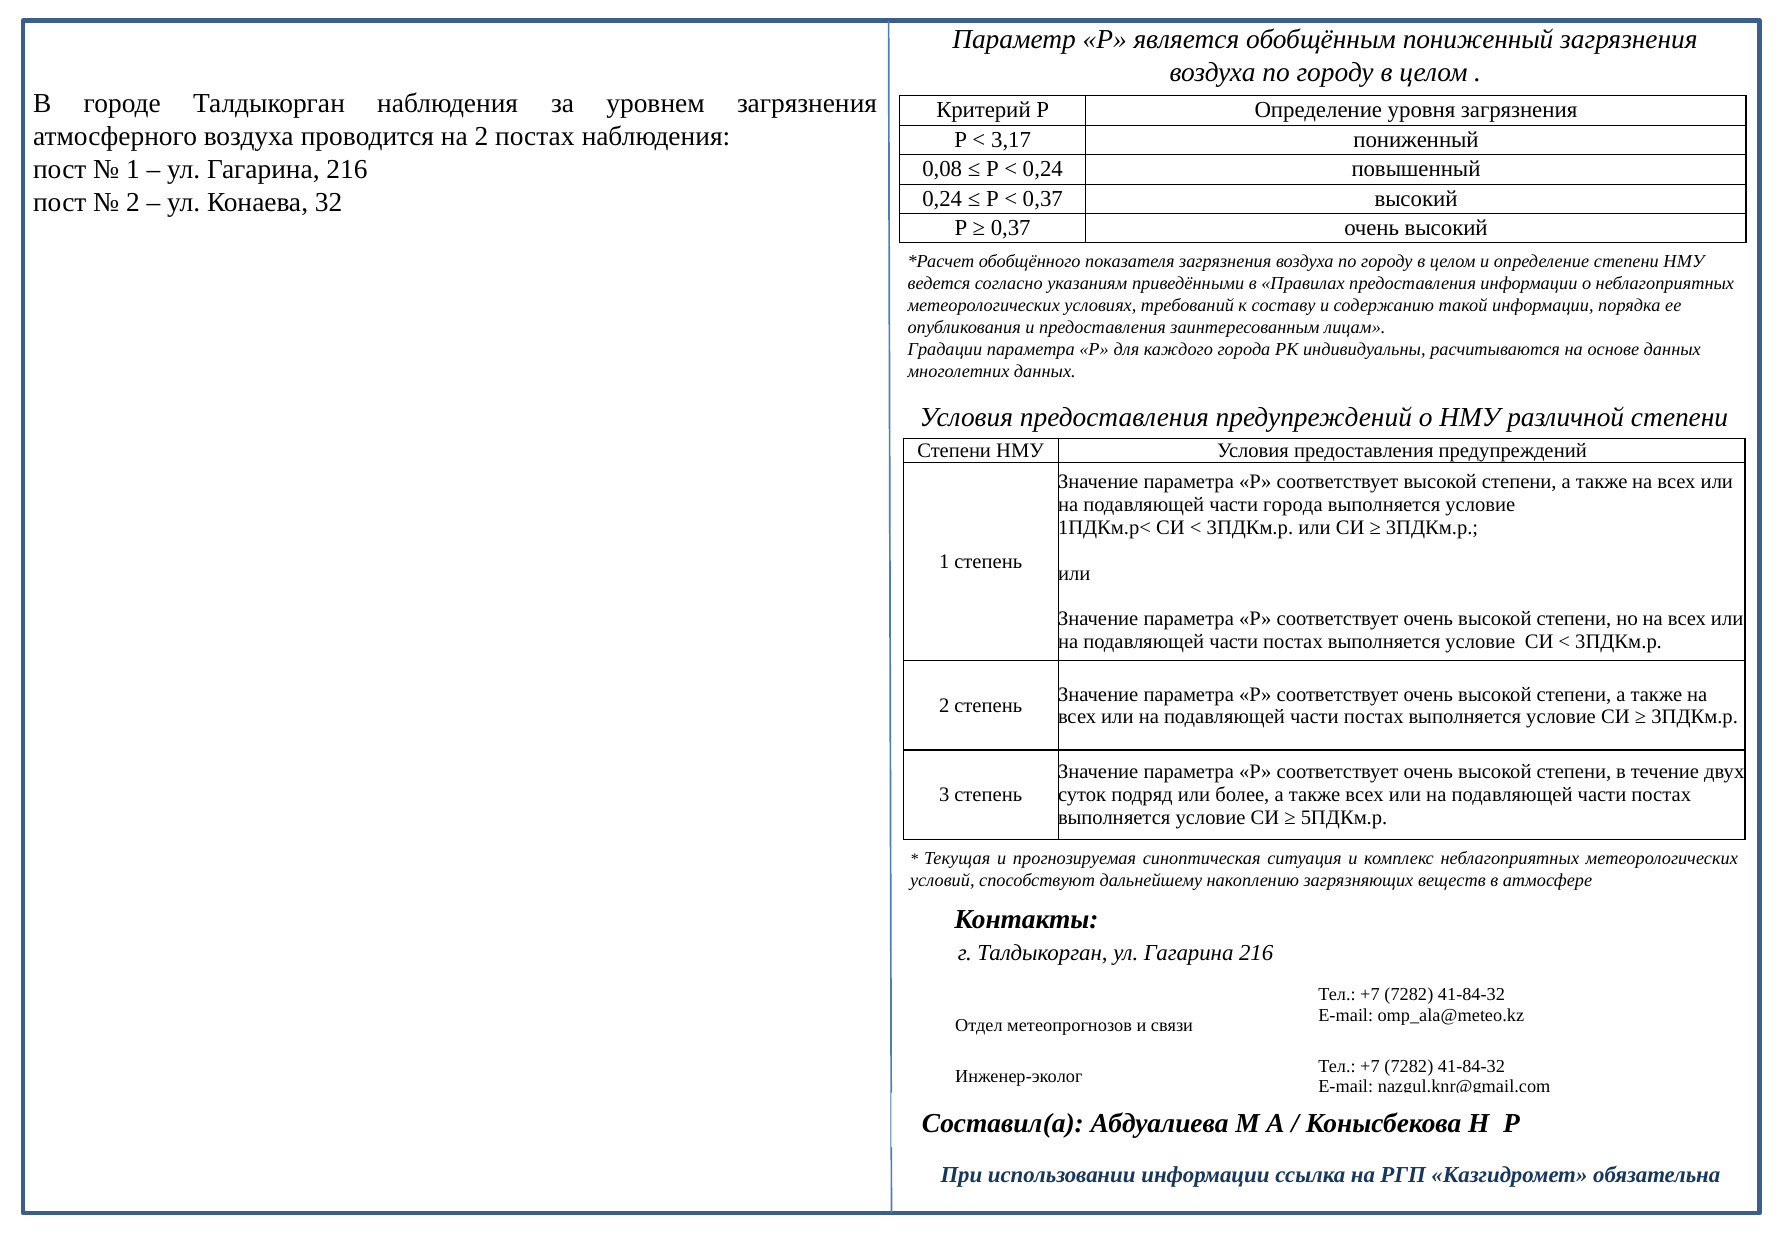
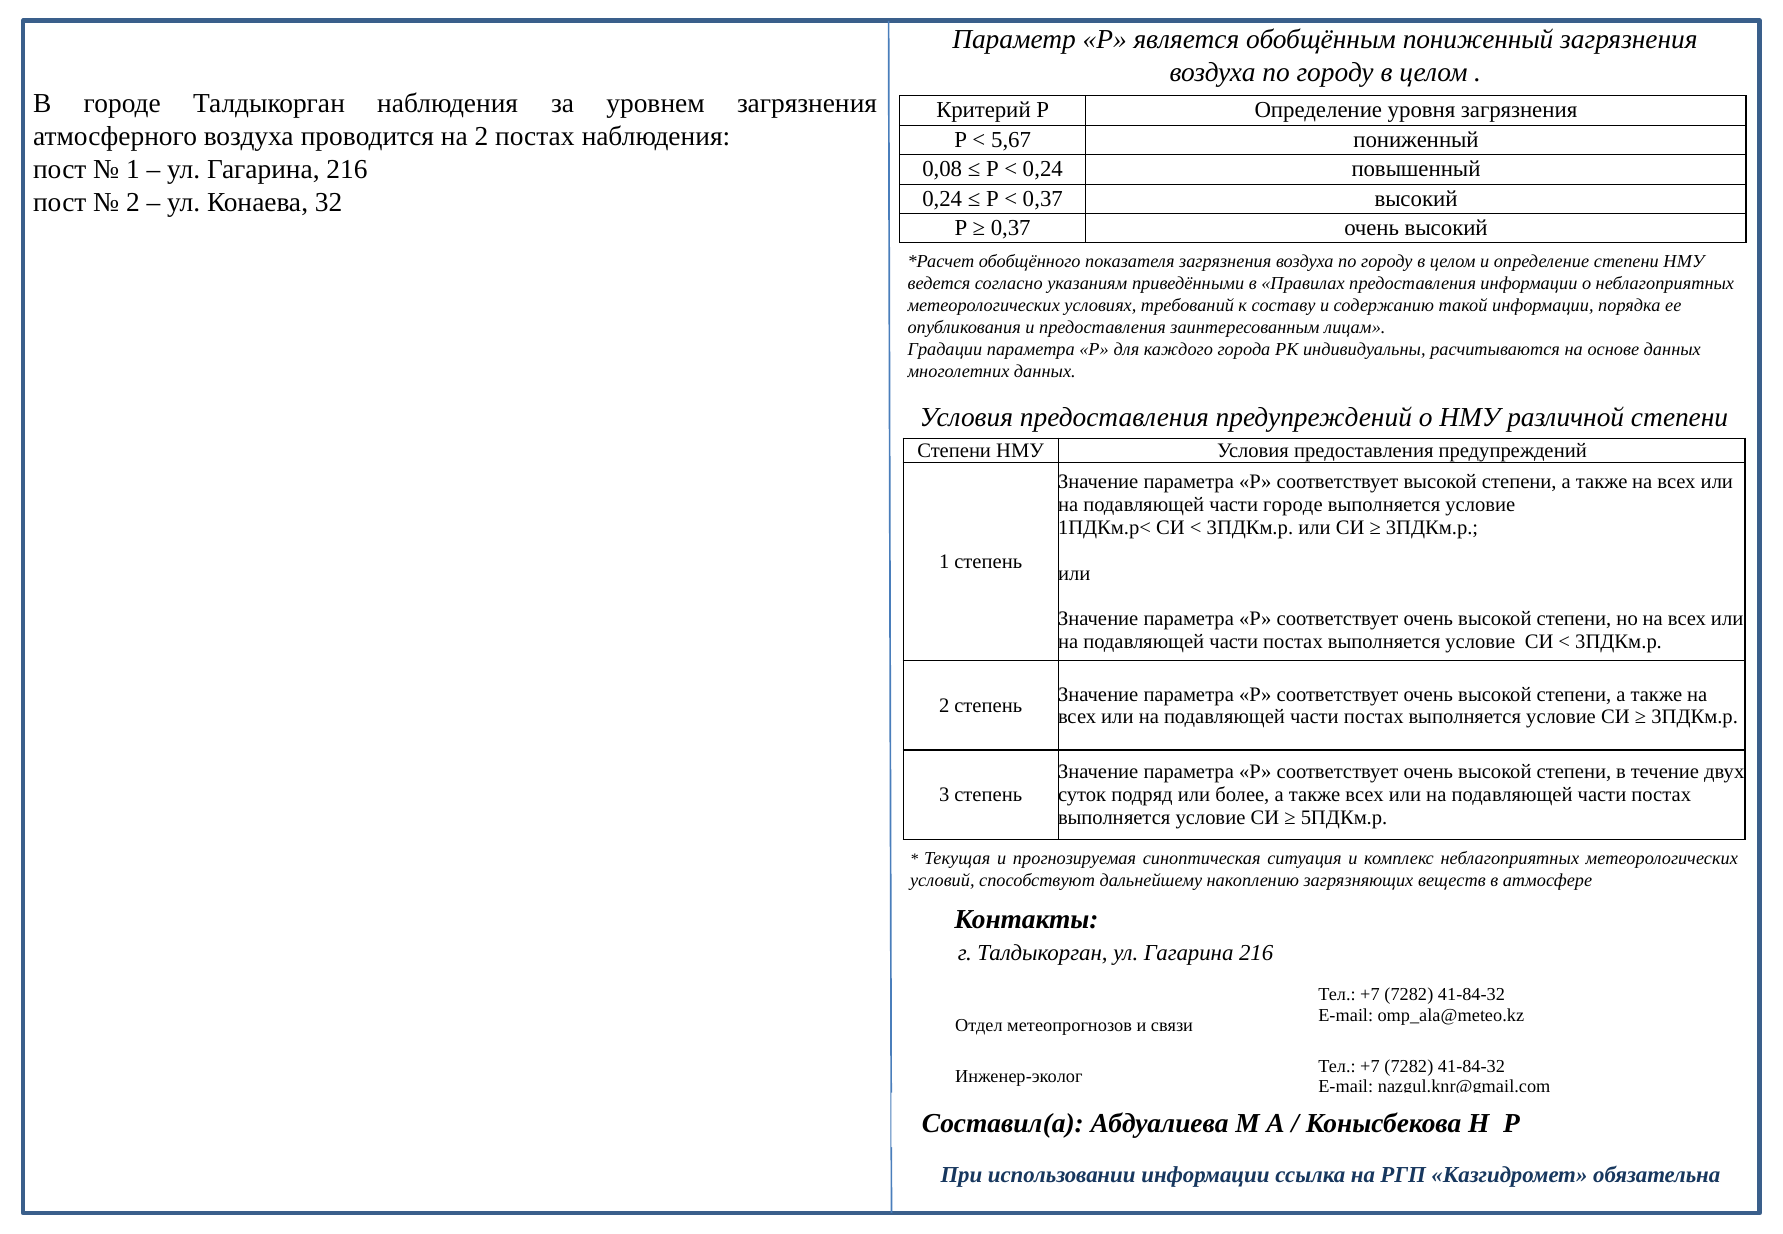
3,17: 3,17 -> 5,67 (1011, 140)
части города: города -> городе (1293, 505)
